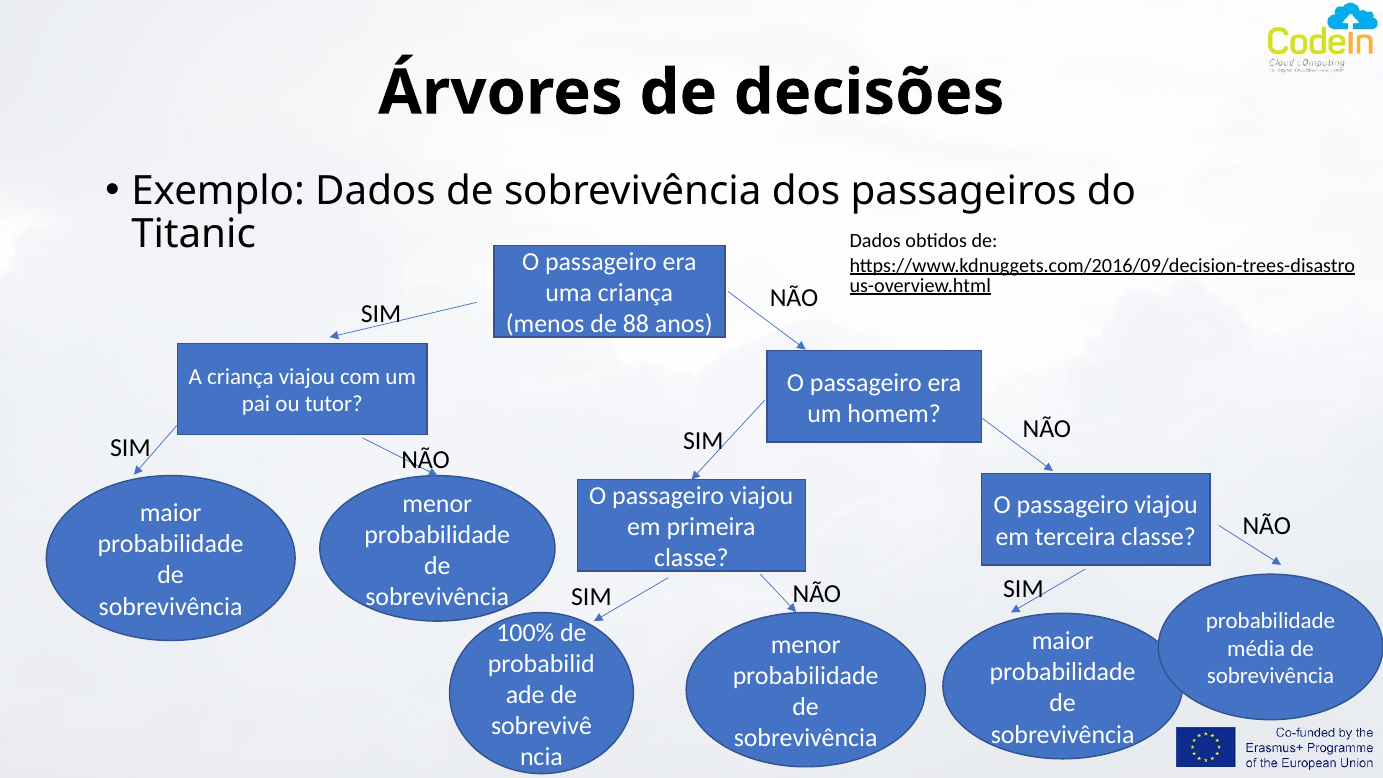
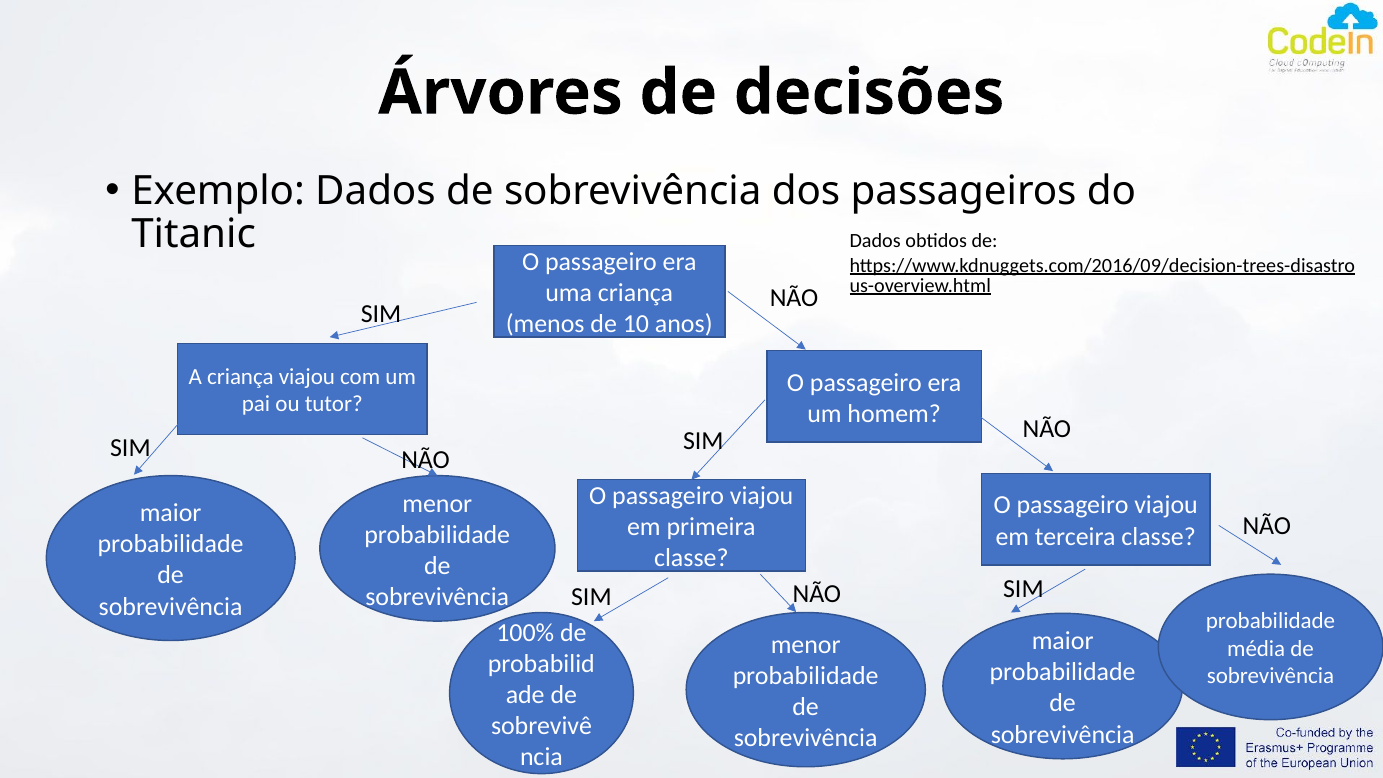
88: 88 -> 10 (636, 324)
